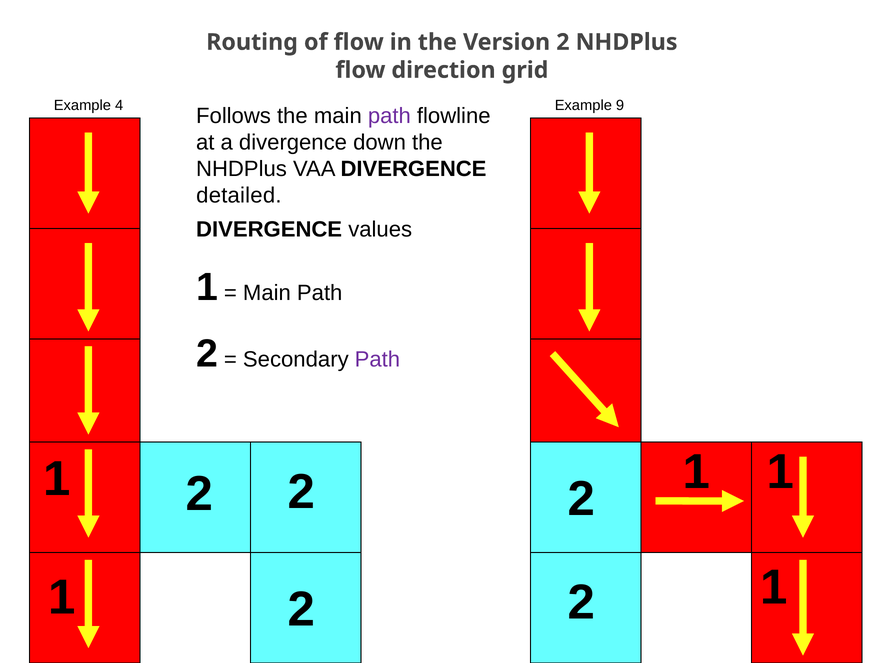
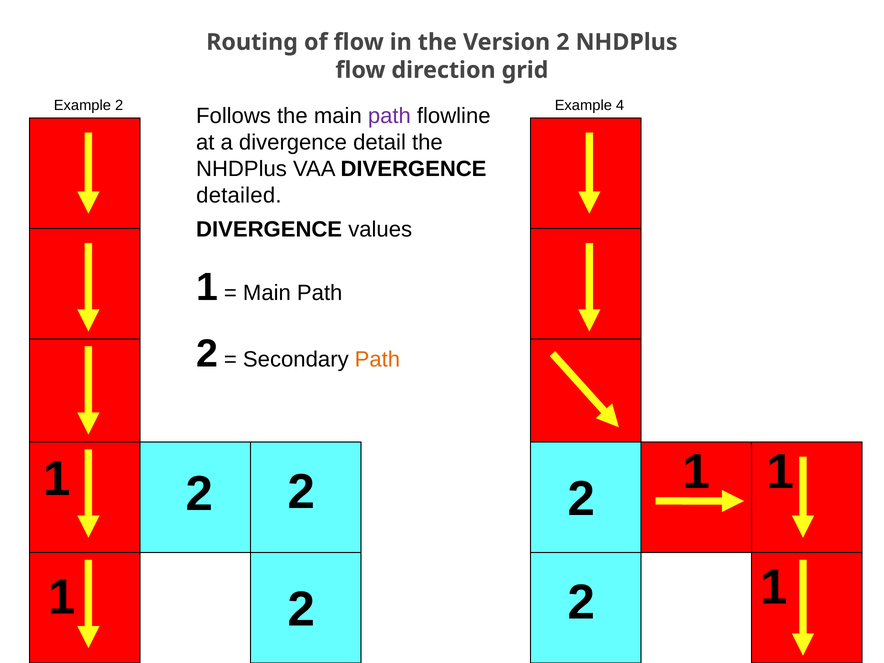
Example 4: 4 -> 2 (119, 105)
9: 9 -> 4 (620, 105)
down: down -> detail (380, 143)
Path colour: purple -> orange (377, 360)
